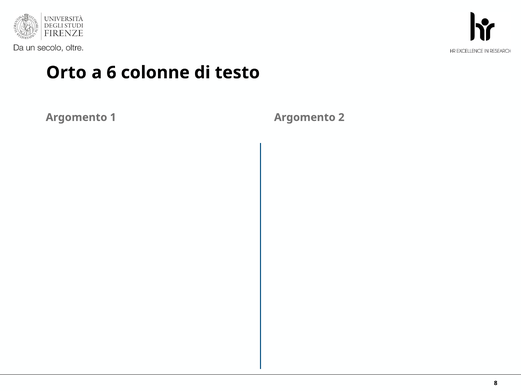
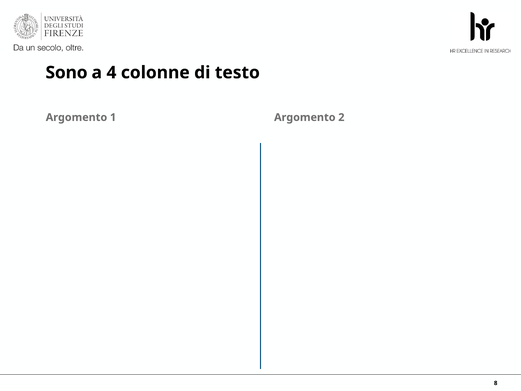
Orto: Orto -> Sono (67, 73)
6: 6 -> 4 (111, 73)
